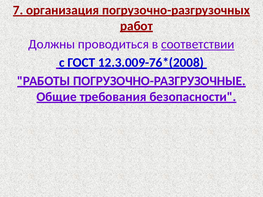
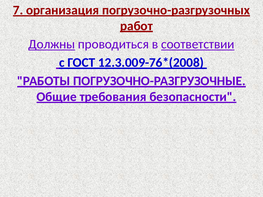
Должны underline: none -> present (52, 44)
